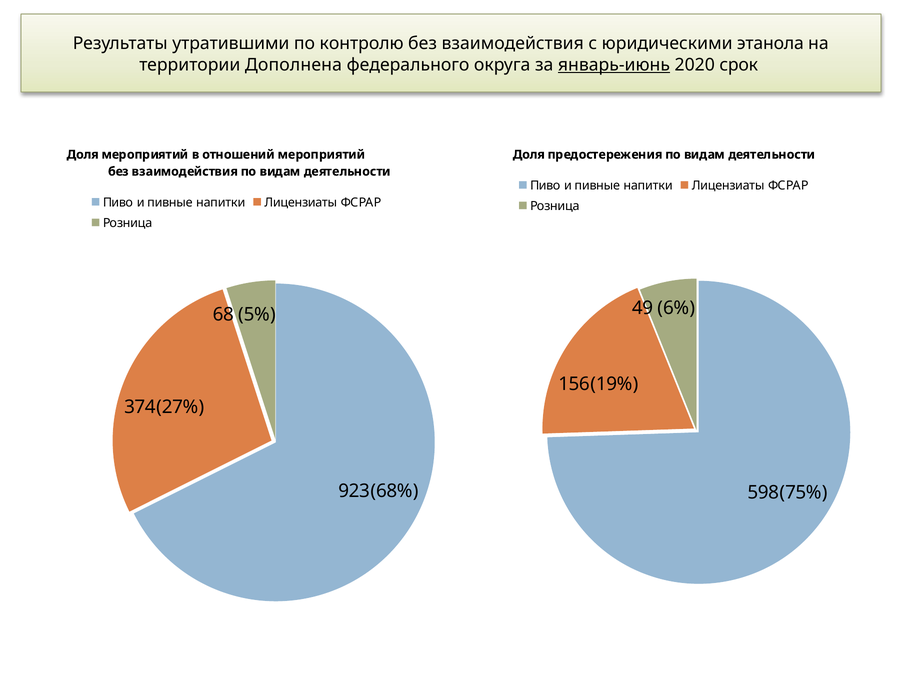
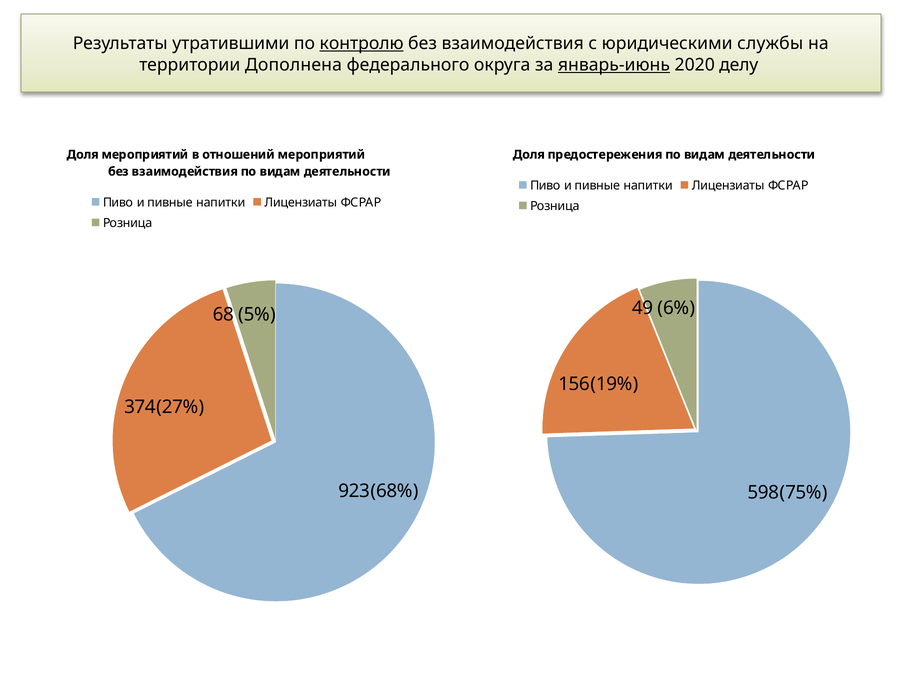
контролю underline: none -> present (362, 44)
этанола: этанола -> службы (770, 44)
срок: срок -> делу (739, 65)
